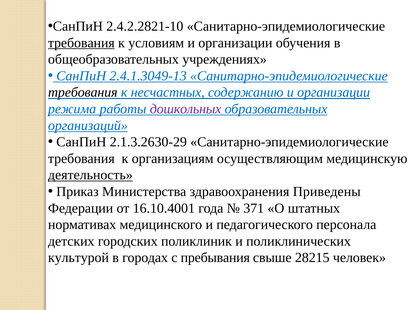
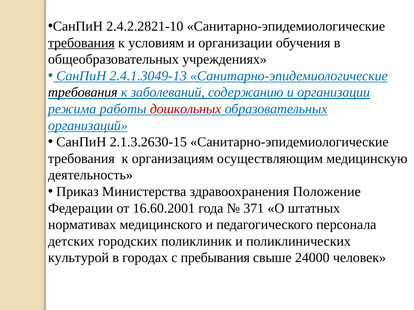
несчастных: несчастных -> заболеваний (168, 93)
дошкольных colour: purple -> red (186, 109)
2.1.3.2630-29: 2.1.3.2630-29 -> 2.1.3.2630-15 (148, 142)
деятельность underline: present -> none (90, 175)
Приведены: Приведены -> Положение (327, 192)
16.10.4001: 16.10.4001 -> 16.60.2001 (164, 208)
28215: 28215 -> 24000 (312, 258)
